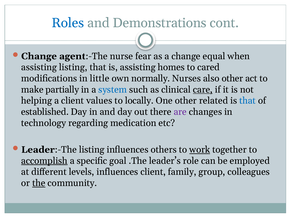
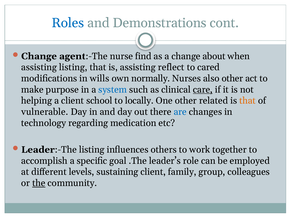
fear: fear -> find (143, 56)
equal: equal -> about (214, 56)
homes: homes -> reflect (171, 67)
little: little -> wills (100, 79)
partially: partially -> purpose (62, 90)
values: values -> school (99, 101)
that colour: blue -> orange (248, 101)
established: established -> vulnerable (45, 112)
are colour: purple -> blue (180, 112)
work underline: present -> none (200, 150)
accomplish underline: present -> none (44, 161)
levels influences: influences -> sustaining (117, 172)
